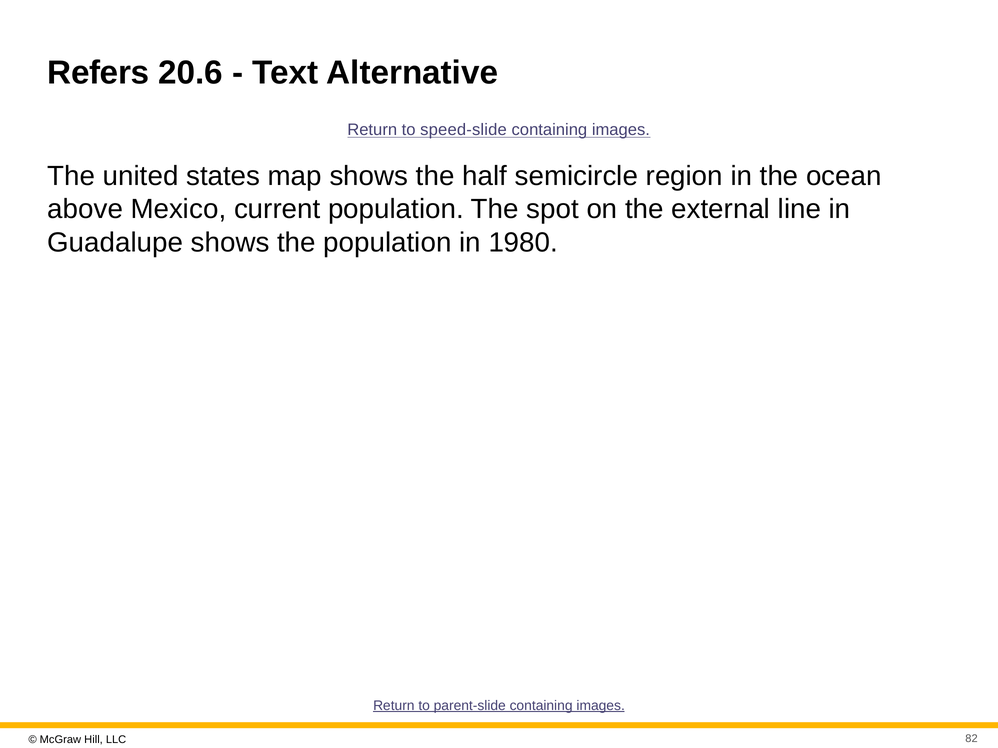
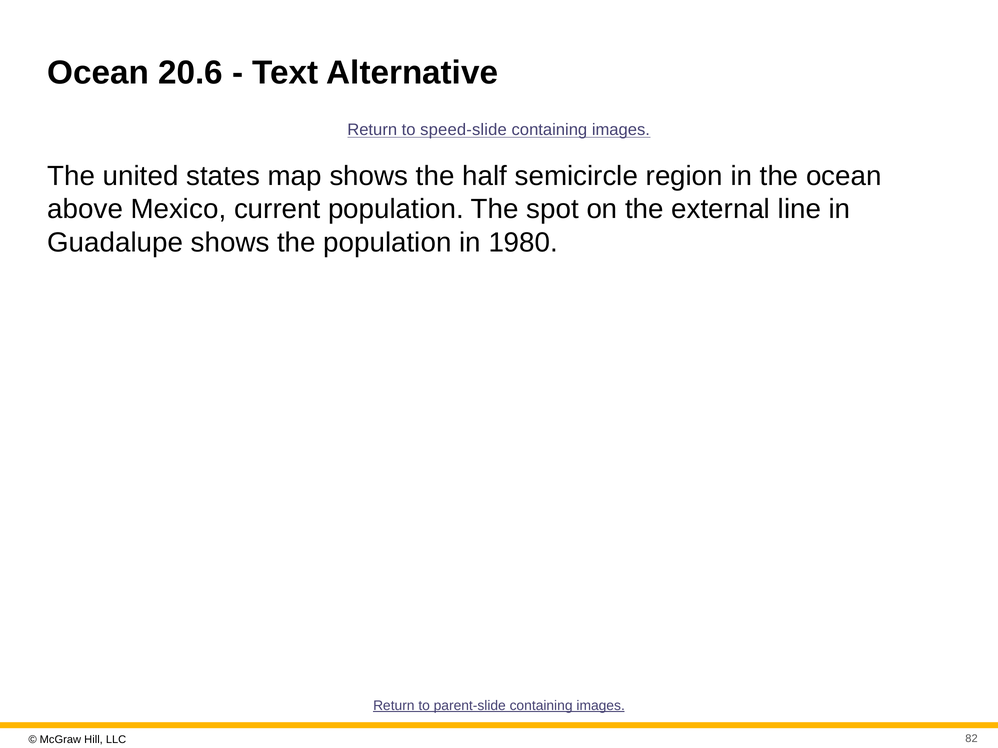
Refers: Refers -> Ocean (98, 73)
